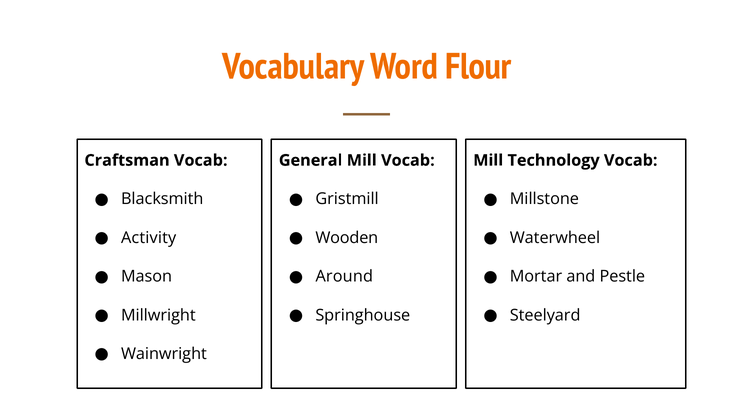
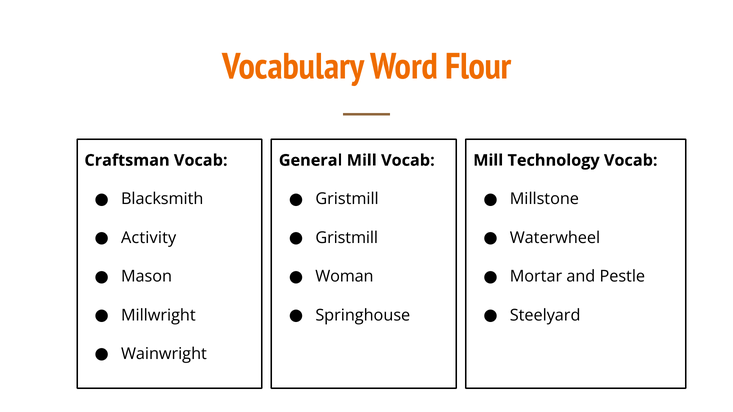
Wooden: Wooden -> Gristmill (347, 238)
Around: Around -> Woman (344, 277)
